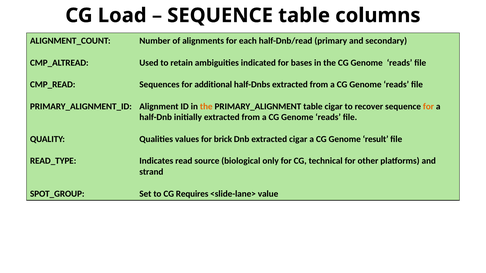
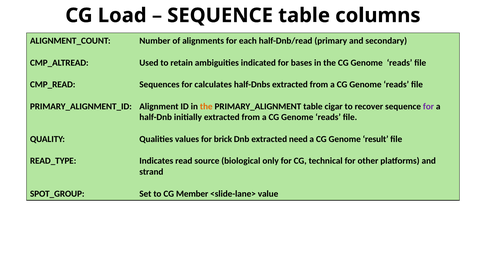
additional: additional -> calculates (213, 85)
for colour: orange -> purple (428, 106)
extracted cigar: cigar -> need (298, 139)
Requires: Requires -> Member (192, 194)
